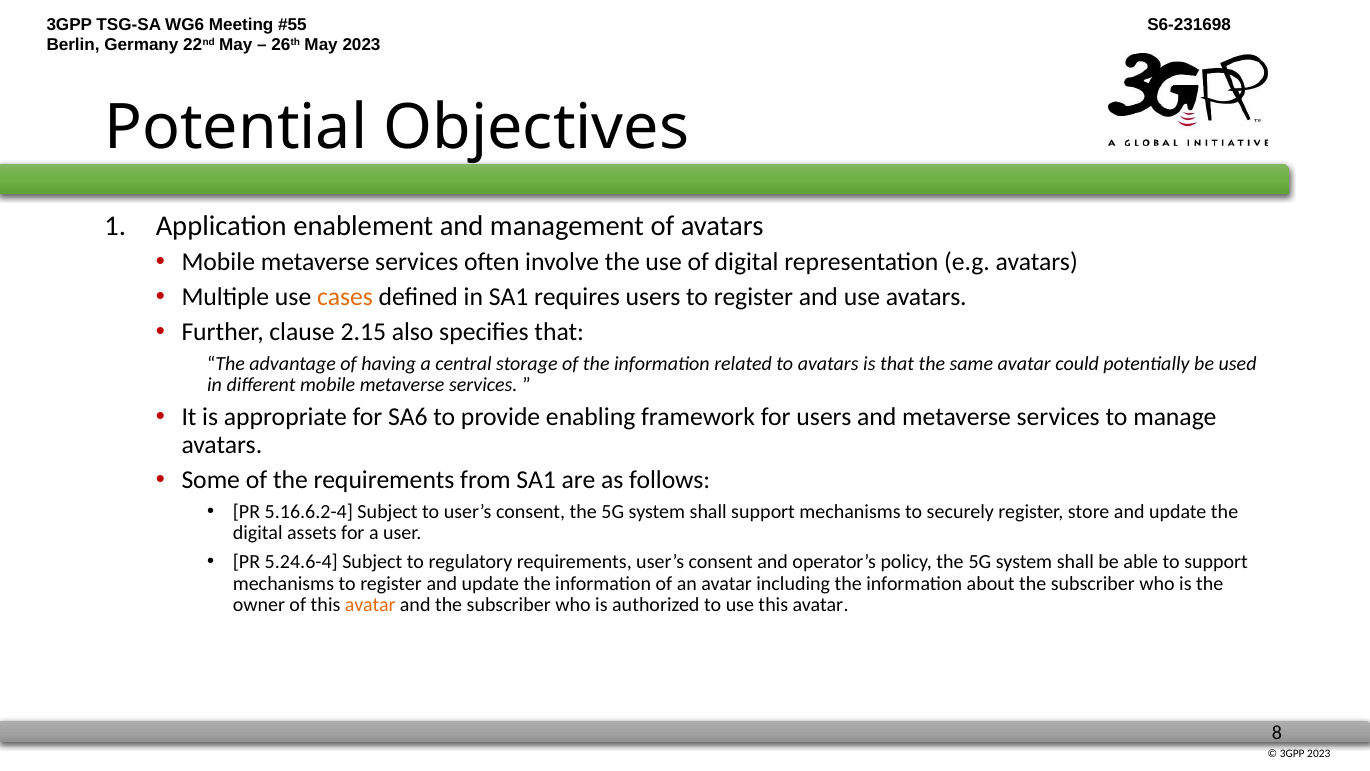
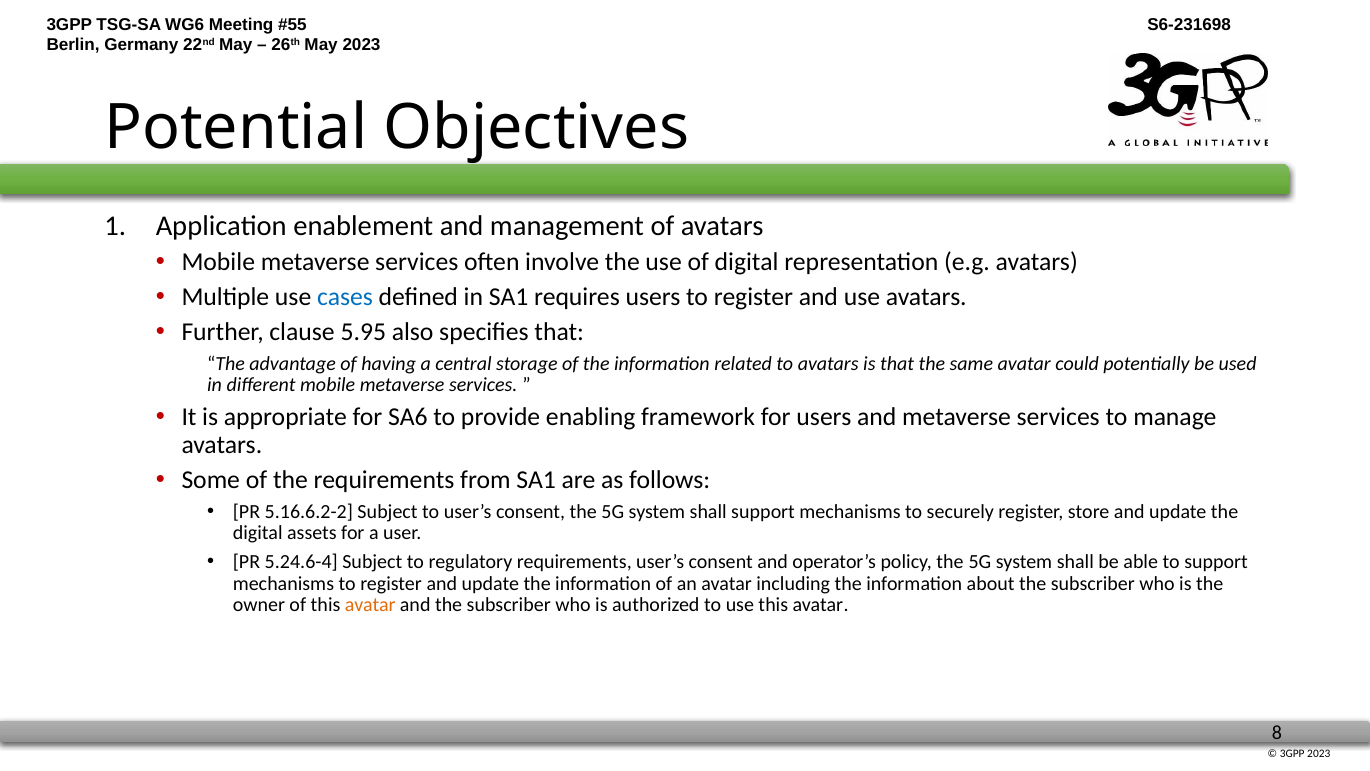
cases colour: orange -> blue (345, 297)
2.15: 2.15 -> 5.95 (363, 332)
5.16.6.2-4: 5.16.6.2-4 -> 5.16.6.2-2 (309, 511)
